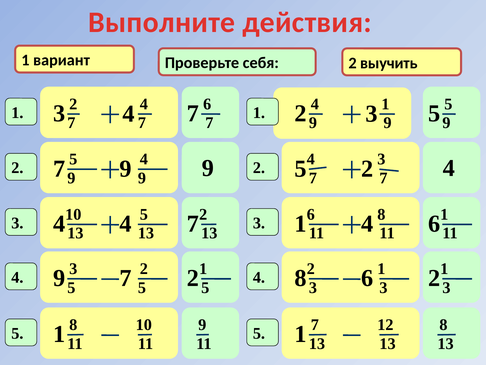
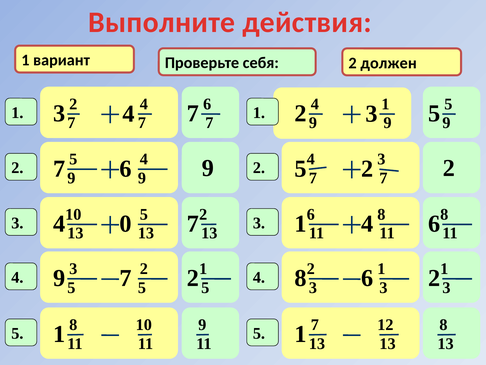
выучить: выучить -> должен (389, 63)
4: 4 -> 2 (449, 168)
7 9: 9 -> 6 (126, 168)
4 4: 4 -> 0 (126, 224)
7 1: 1 -> 8 (444, 214)
